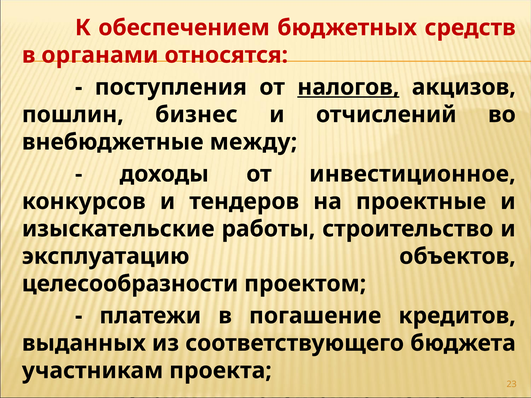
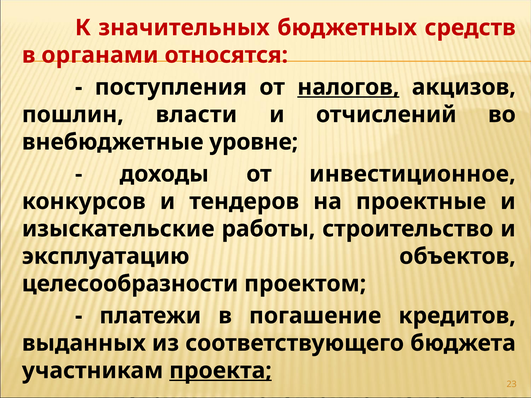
обеспечением: обеспечением -> значительных (184, 28)
бизнес: бизнес -> власти (196, 115)
между: между -> уровне (254, 142)
проекта underline: none -> present (220, 371)
